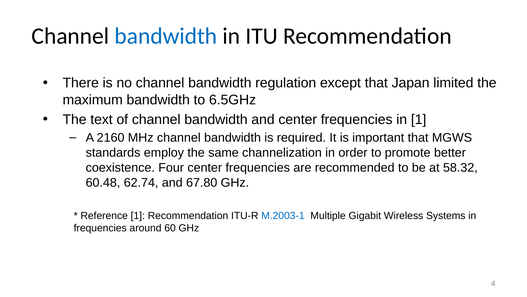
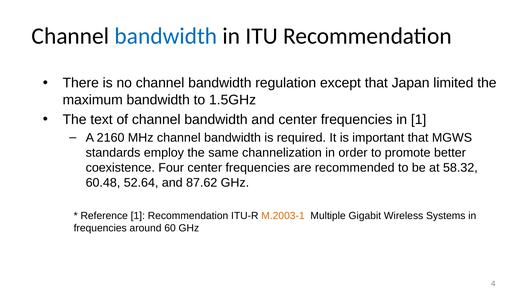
6.5GHz: 6.5GHz -> 1.5GHz (233, 100)
62.74: 62.74 -> 52.64 (141, 182)
67.80: 67.80 -> 87.62 (202, 182)
M.2003-1 colour: blue -> orange (283, 215)
